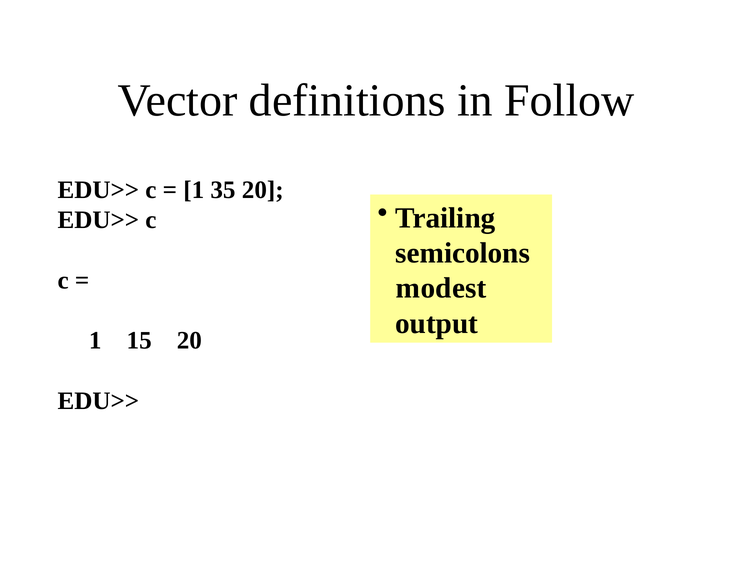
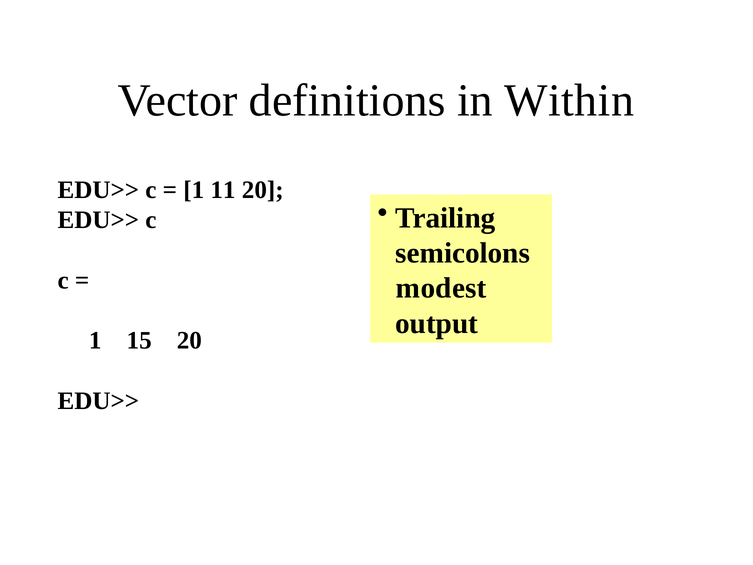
Follow: Follow -> Within (569, 100)
35: 35 -> 11 (223, 190)
